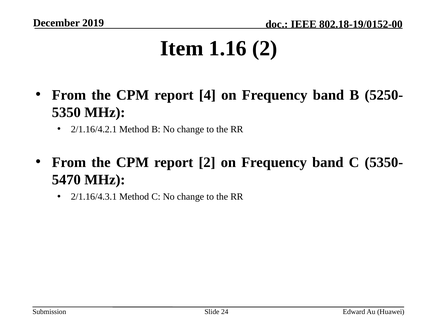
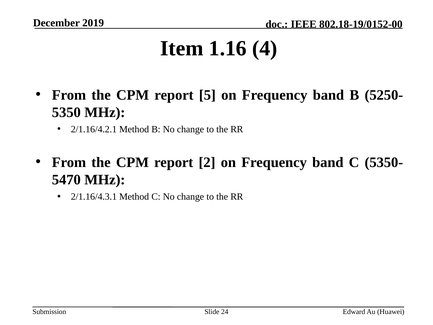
1.16 2: 2 -> 4 (265, 48)
4: 4 -> 5 (207, 95)
